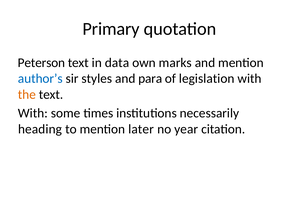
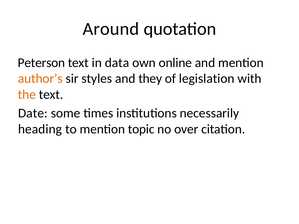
Primary: Primary -> Around (111, 29)
marks: marks -> online (175, 63)
author’s colour: blue -> orange (40, 79)
para: para -> they (150, 79)
With: With -> Date (33, 113)
later: later -> topic (141, 129)
year: year -> over (186, 129)
